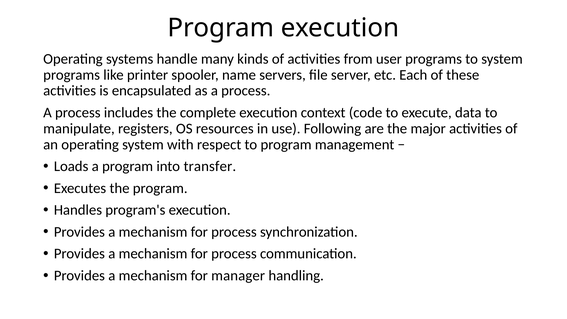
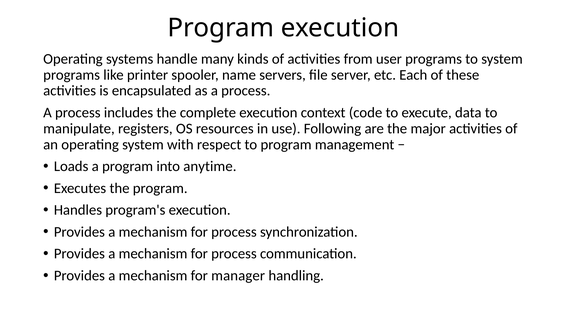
transfer: transfer -> anytime (210, 166)
